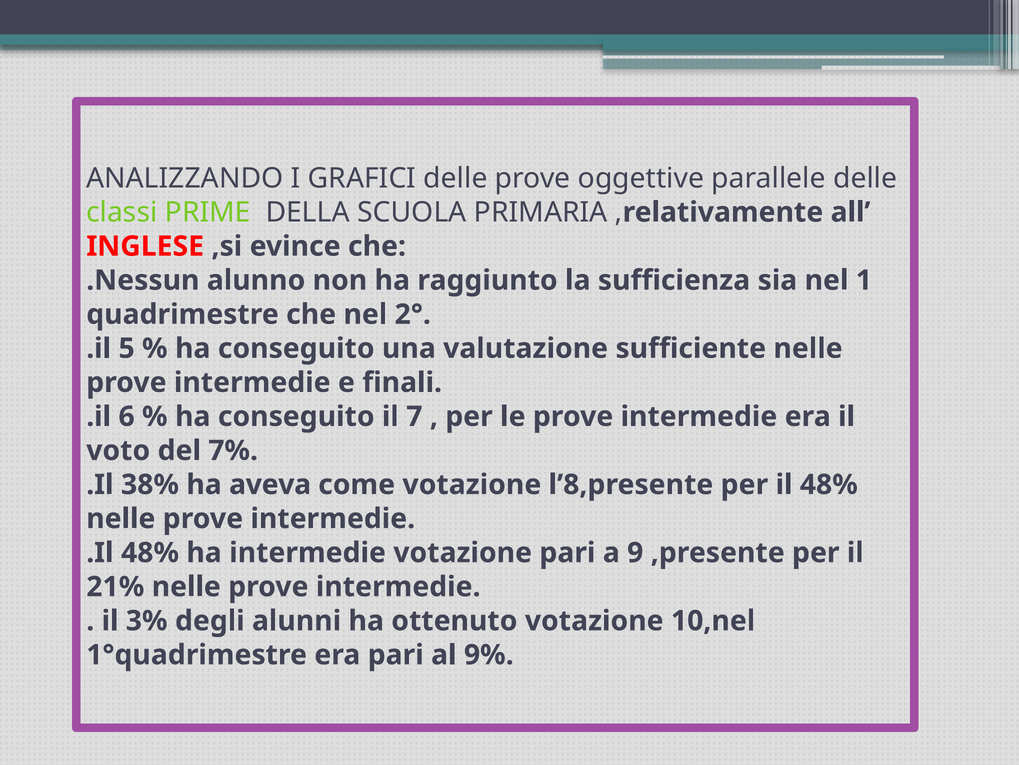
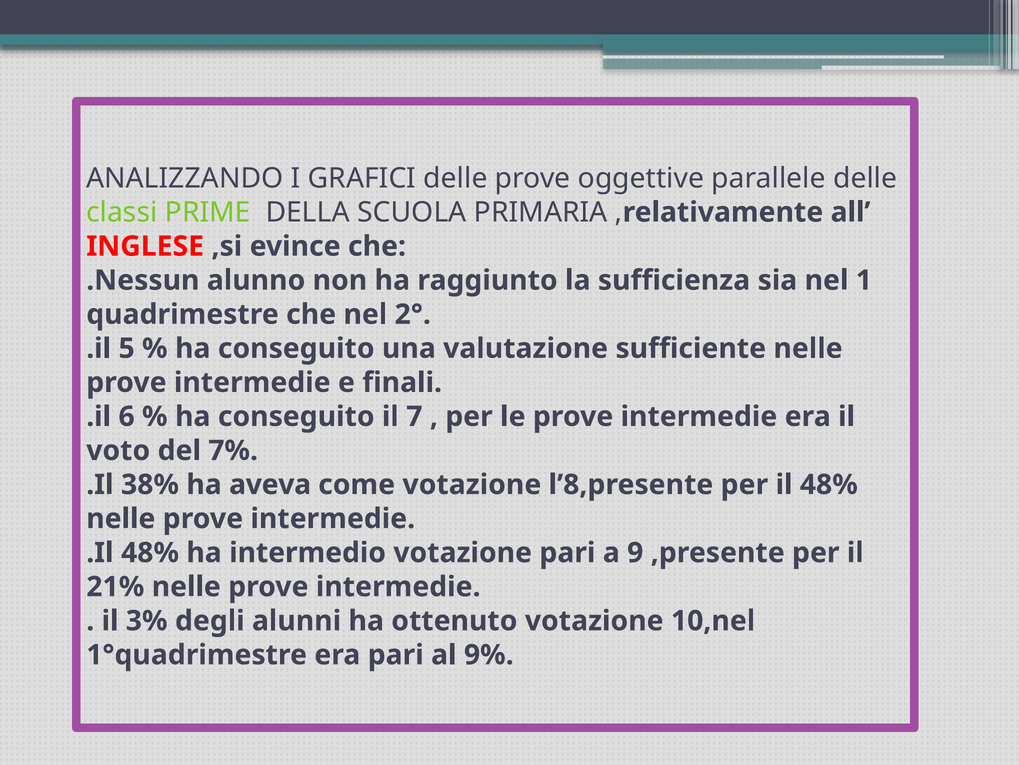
ha intermedie: intermedie -> intermedio (308, 552)
